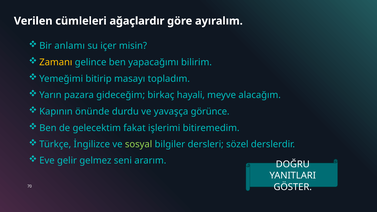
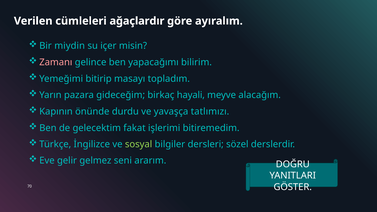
anlamı: anlamı -> miydin (70, 46)
Zamanı colour: yellow -> pink (56, 62)
görünce: görünce -> tatlımızı (210, 112)
